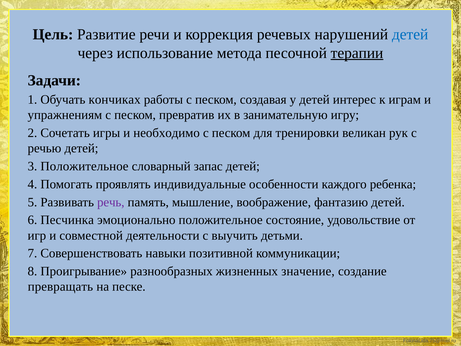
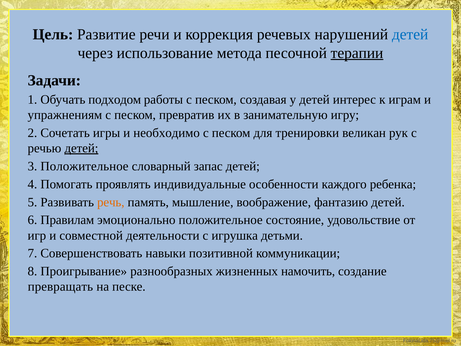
кончиках: кончиках -> подходом (115, 100)
детей underline: none -> present (81, 148)
речь colour: purple -> orange (111, 202)
Песчинка: Песчинка -> Правилам (67, 220)
выучить: выучить -> игрушка (235, 235)
значение: значение -> намочить (308, 271)
